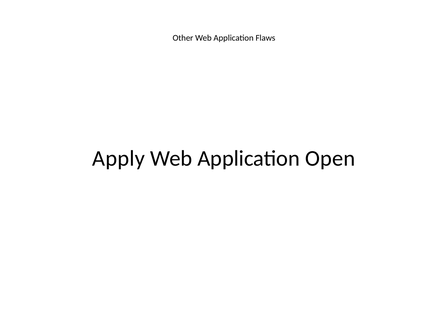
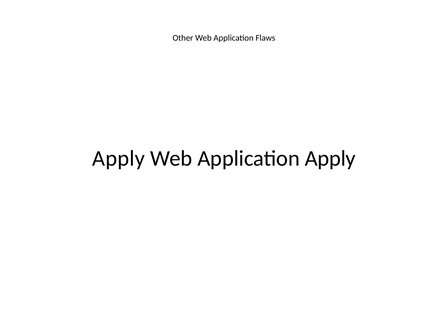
Application Open: Open -> Apply (330, 158)
